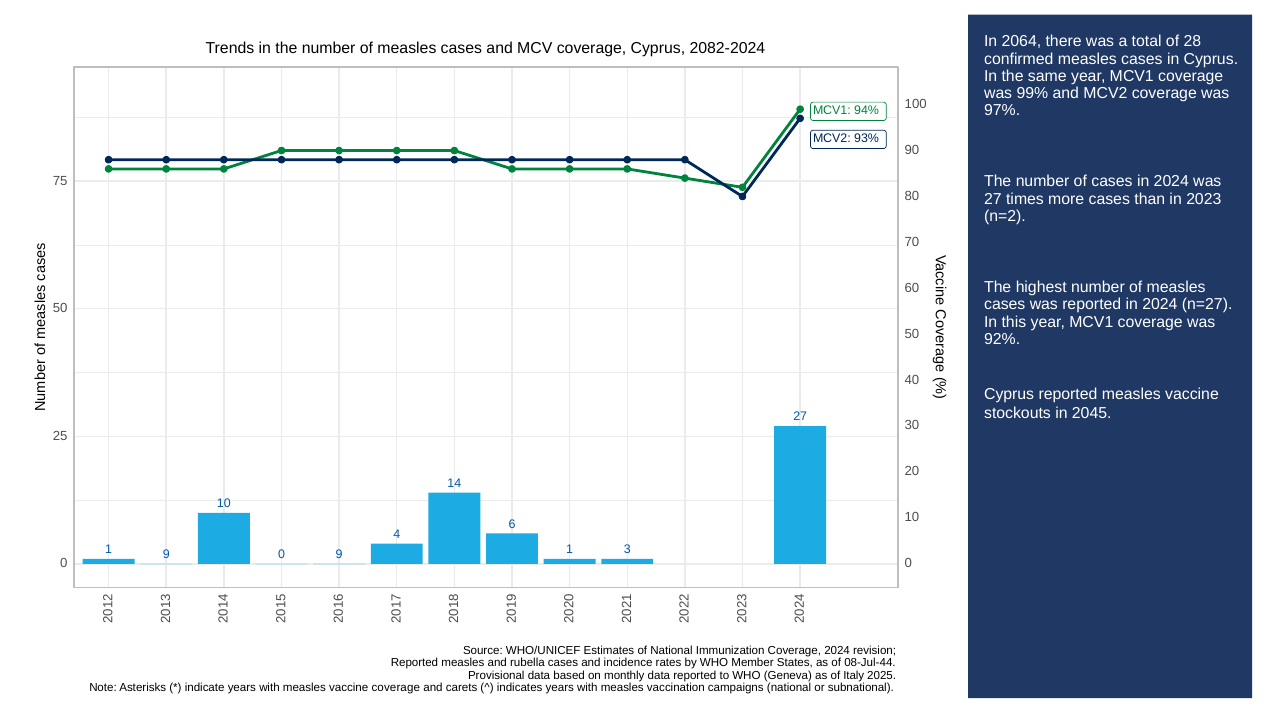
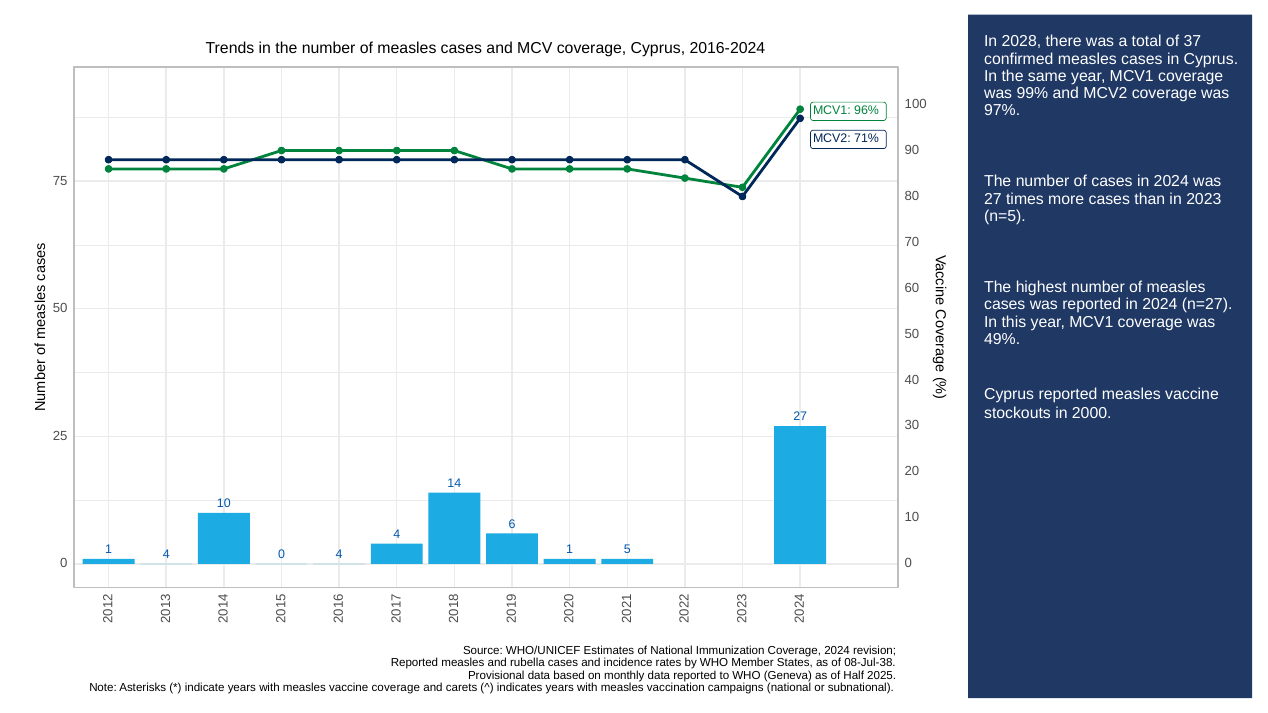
2064: 2064 -> 2028 (1021, 42)
28: 28 -> 37 (1192, 42)
2082-2024: 2082-2024 -> 2016-2024 (727, 49)
94%: 94% -> 96% (867, 111)
93%: 93% -> 71% (867, 139)
n=2: n=2 -> n=5 (1005, 216)
92%: 92% -> 49% (1002, 339)
2045: 2045 -> 2000 (1092, 413)
9: 9 -> 4 (166, 555)
3: 3 -> 5 (627, 550)
0 9: 9 -> 4 (339, 555)
08-Jul-44: 08-Jul-44 -> 08-Jul-38 (870, 663)
Italy: Italy -> Half (854, 676)
